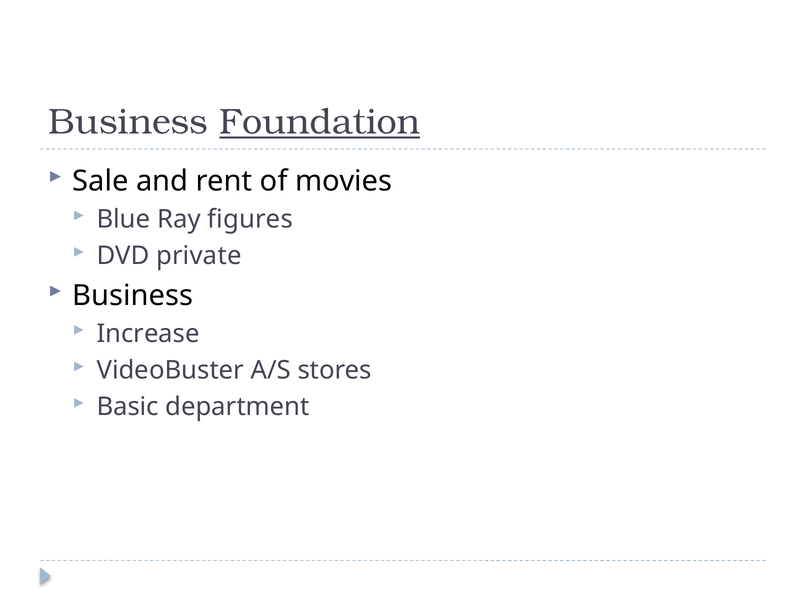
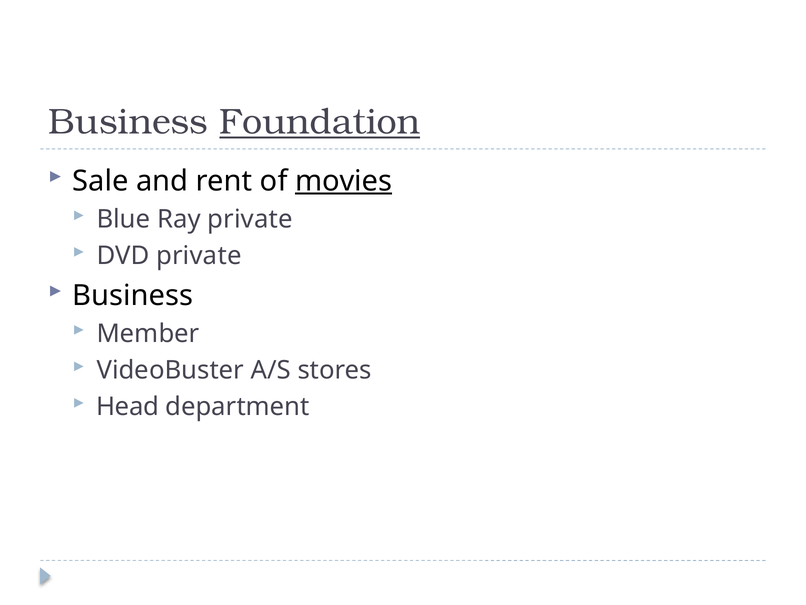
movies underline: none -> present (344, 181)
Ray figures: figures -> private (250, 219)
Increase: Increase -> Member (148, 334)
Basic: Basic -> Head (128, 407)
